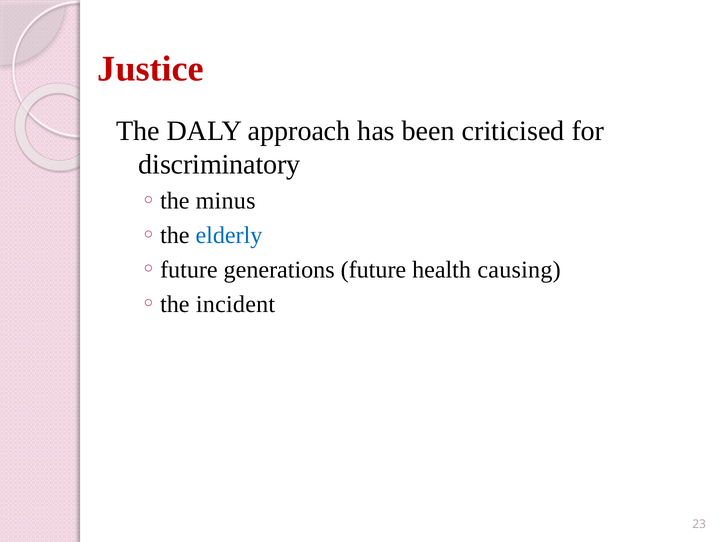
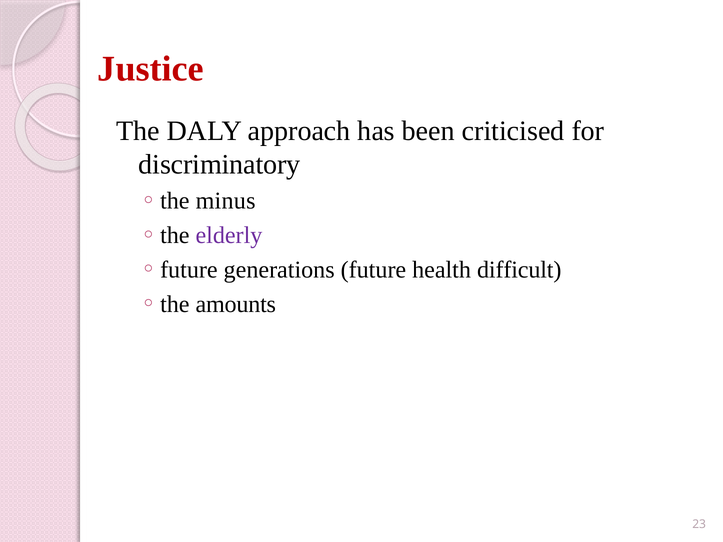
elderly colour: blue -> purple (229, 235)
causing: causing -> difficult (519, 270)
incident: incident -> amounts (236, 304)
